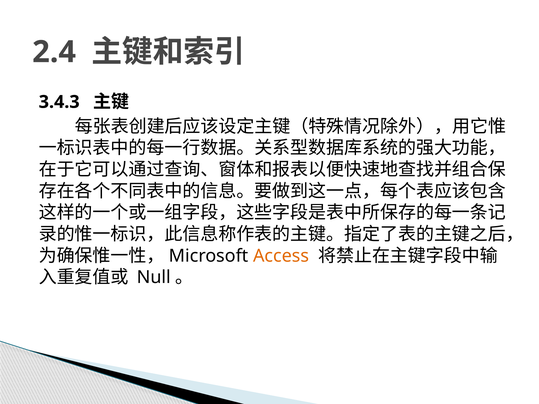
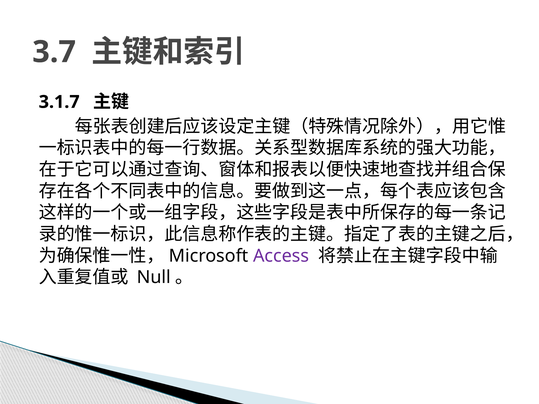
2.4: 2.4 -> 3.7 (54, 52)
3.4.3: 3.4.3 -> 3.1.7 (59, 102)
Access colour: orange -> purple (281, 256)
